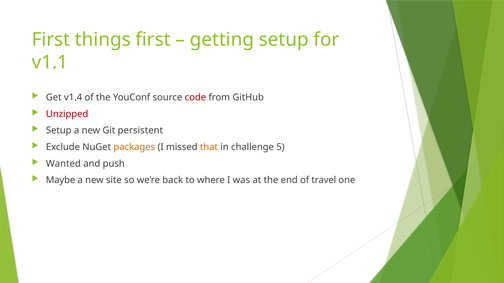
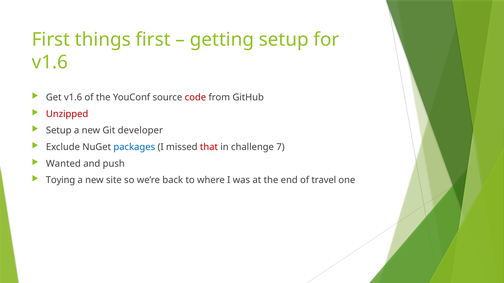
v1.1: v1.1 -> v1.6 (50, 62)
Get v1.4: v1.4 -> v1.6 (73, 98)
persistent: persistent -> developer (140, 131)
packages colour: orange -> blue (134, 147)
that colour: orange -> red (209, 147)
5: 5 -> 7 (281, 147)
Maybe: Maybe -> Toying (61, 181)
